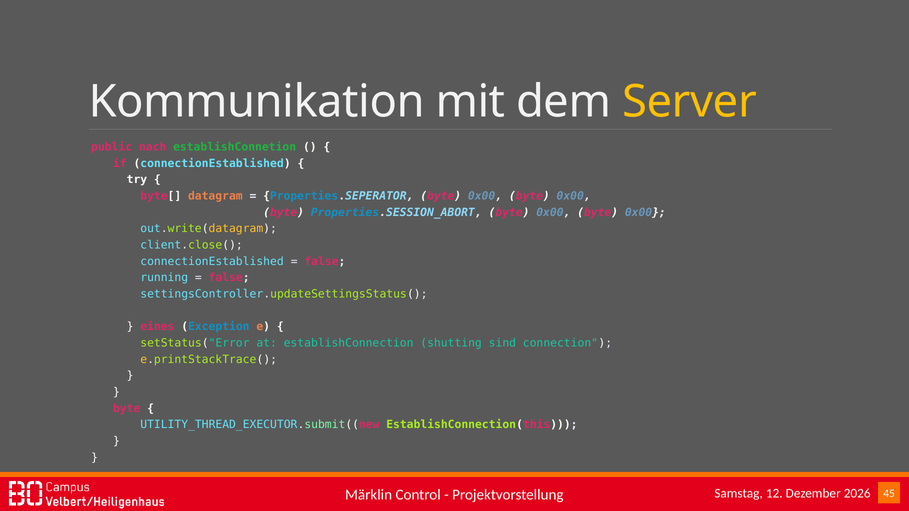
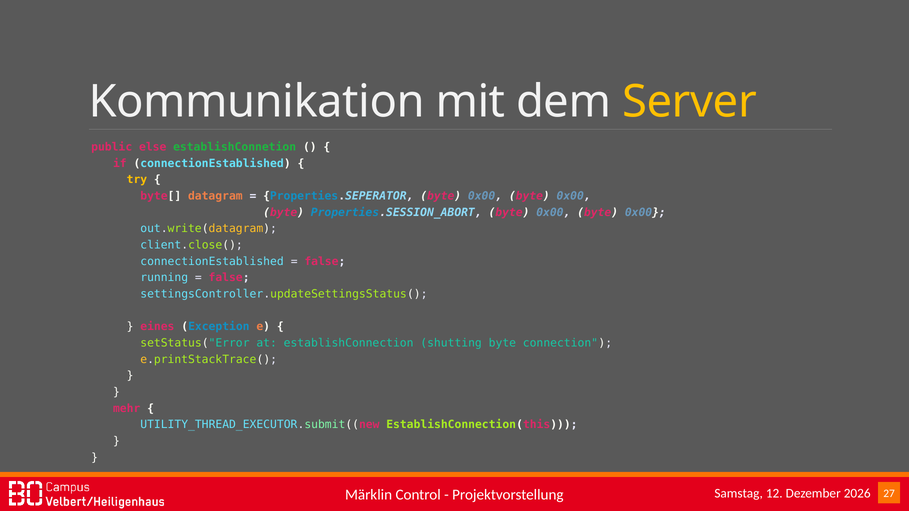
nach: nach -> else (153, 147)
try colour: white -> yellow (137, 180)
shutting sind: sind -> byte (502, 343)
byte: byte -> mehr (127, 409)
45: 45 -> 27 (889, 494)
